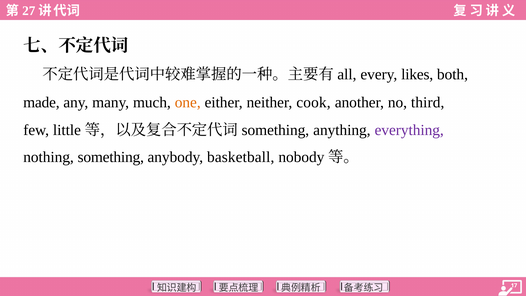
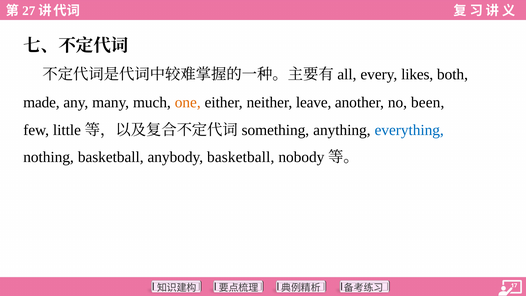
cook: cook -> leave (314, 102)
third: third -> been (428, 102)
everything colour: purple -> blue (409, 130)
nothing something: something -> basketball (111, 157)
